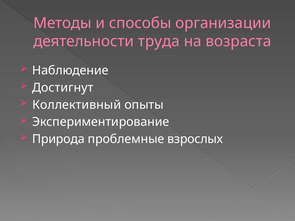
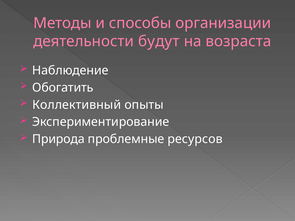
труда: труда -> будут (159, 41)
Достигнут: Достигнут -> Обогатить (63, 88)
взрослых: взрослых -> ресурсов (195, 139)
